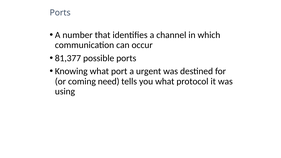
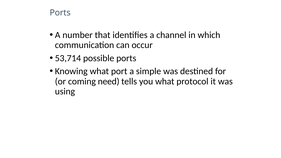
81,377: 81,377 -> 53,714 (68, 58)
urgent: urgent -> simple (149, 71)
